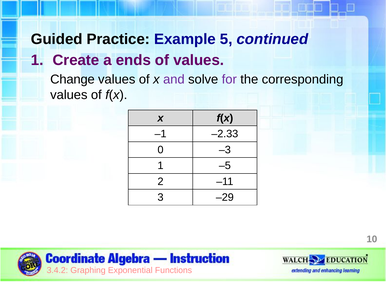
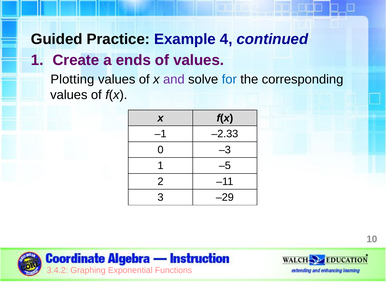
5: 5 -> 4 (226, 39)
Change: Change -> Plotting (72, 79)
for colour: purple -> blue (229, 79)
